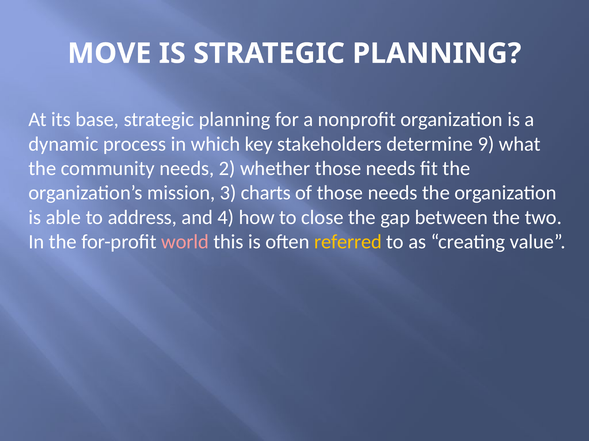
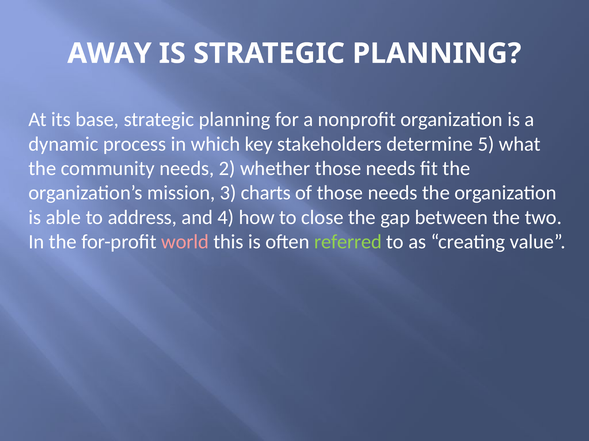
MOVE: MOVE -> AWAY (109, 54)
9: 9 -> 5 (486, 144)
referred colour: yellow -> light green (348, 242)
